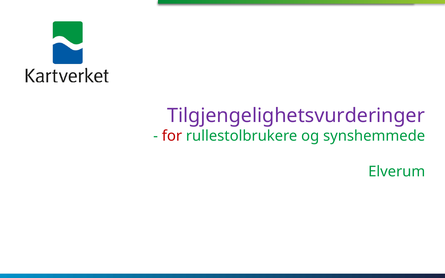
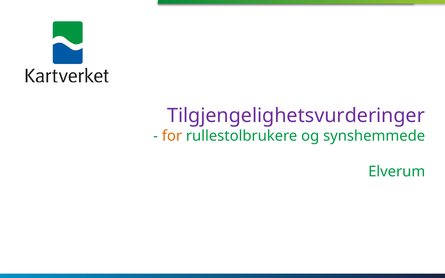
for colour: red -> orange (172, 136)
